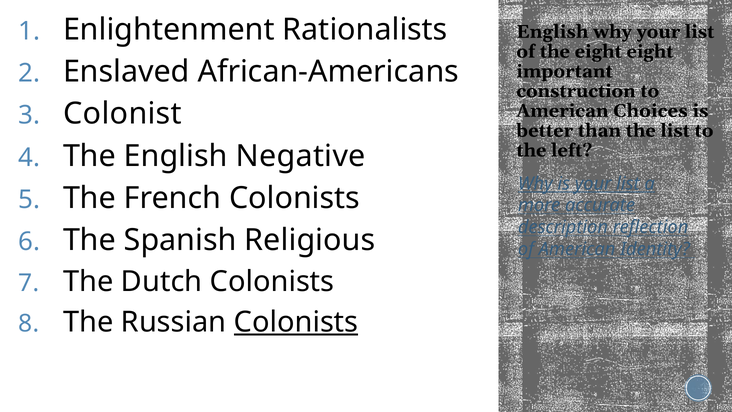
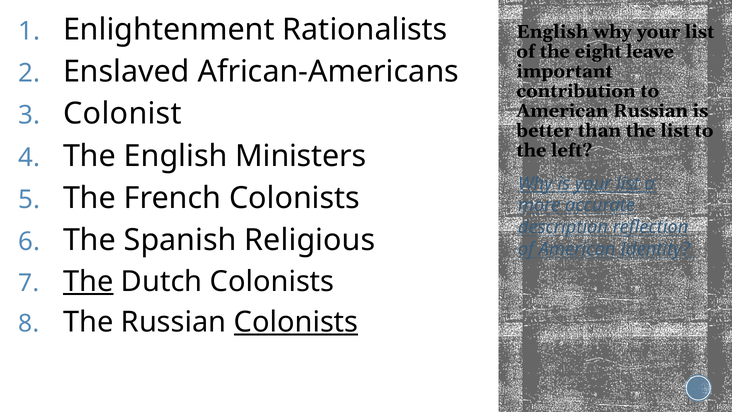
eight eight: eight -> leave (650, 51)
construction: construction -> contribution (576, 91)
American Choices: Choices -> Russian (651, 111)
Negative: Negative -> Ministers (301, 156)
The underline: none -> present (88, 281)
